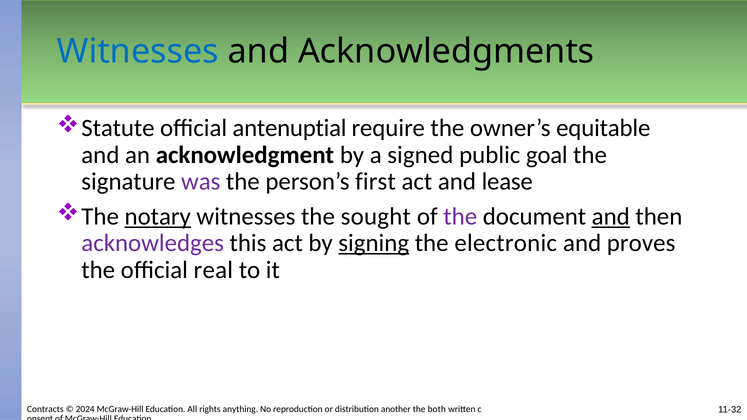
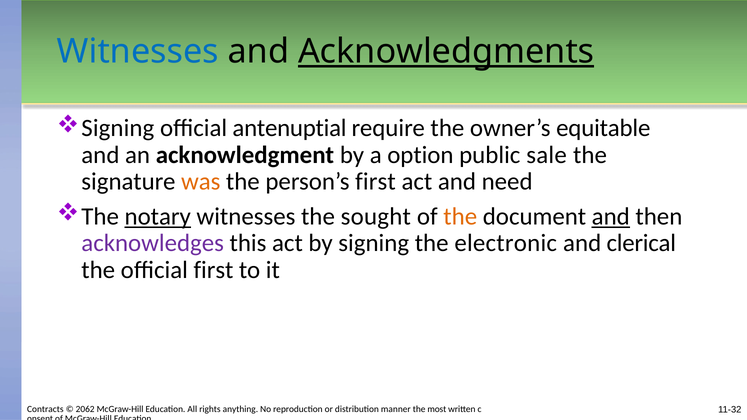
Acknowledgments underline: none -> present (446, 52)
Statute: Statute -> Signing (118, 128)
signed: signed -> option (420, 155)
goal: goal -> sale (547, 155)
was colour: purple -> orange (201, 182)
lease: lease -> need (507, 182)
the colour: purple -> orange (460, 216)
signing underline: present -> none (374, 243)
proves: proves -> clerical (641, 243)
official real: real -> first (213, 270)
2024: 2024 -> 2062 (85, 410)
another: another -> manner (396, 410)
both: both -> most (437, 410)
